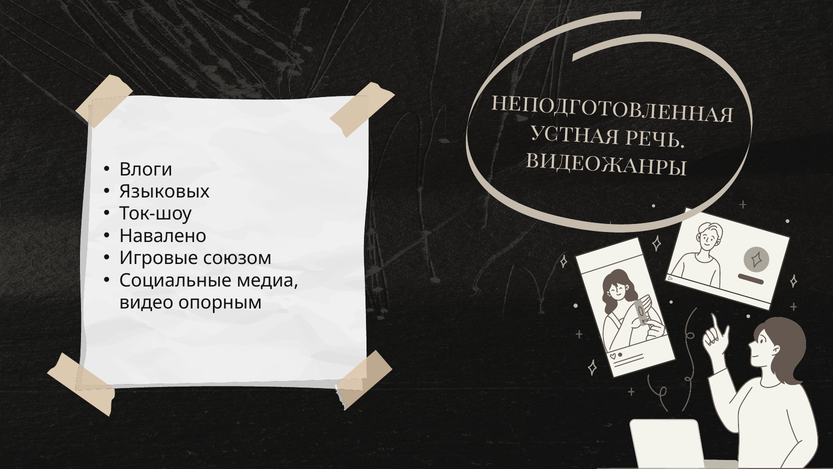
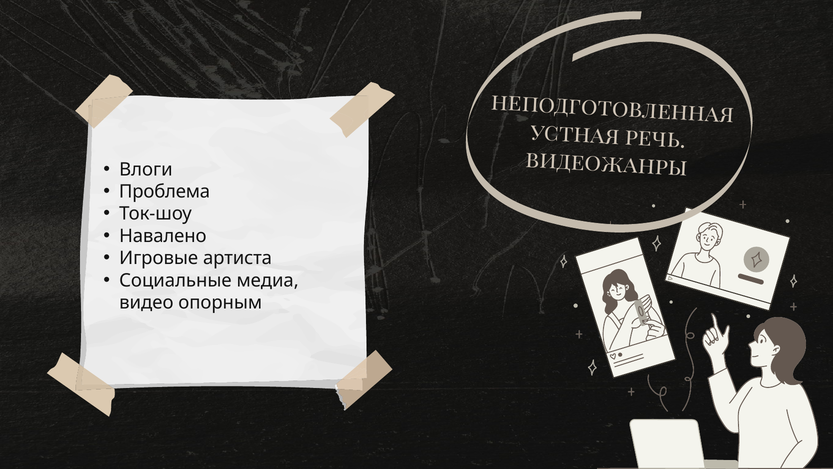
Языковых: Языковых -> Проблема (165, 191)
союзом: союзом -> артиста (237, 258)
